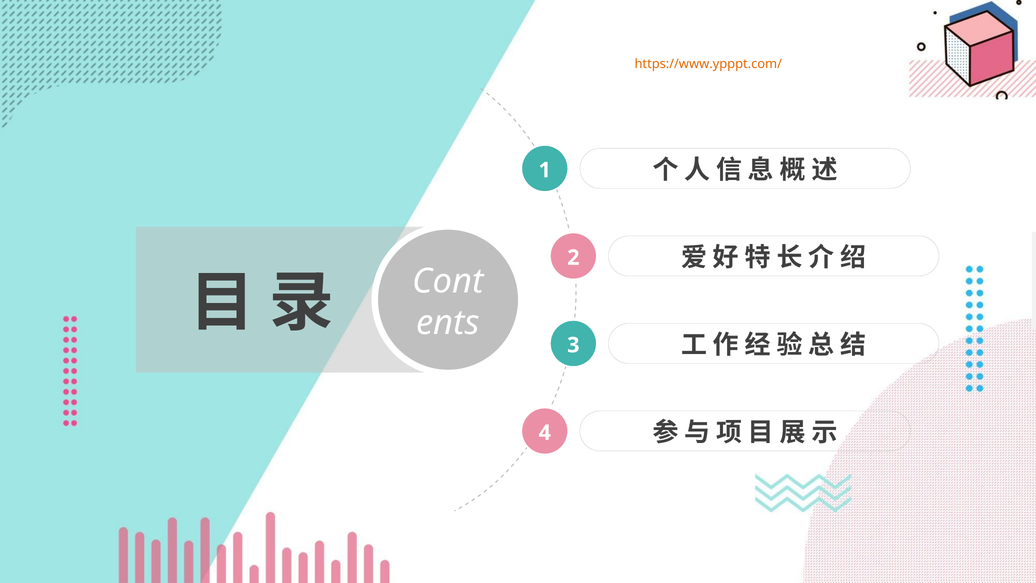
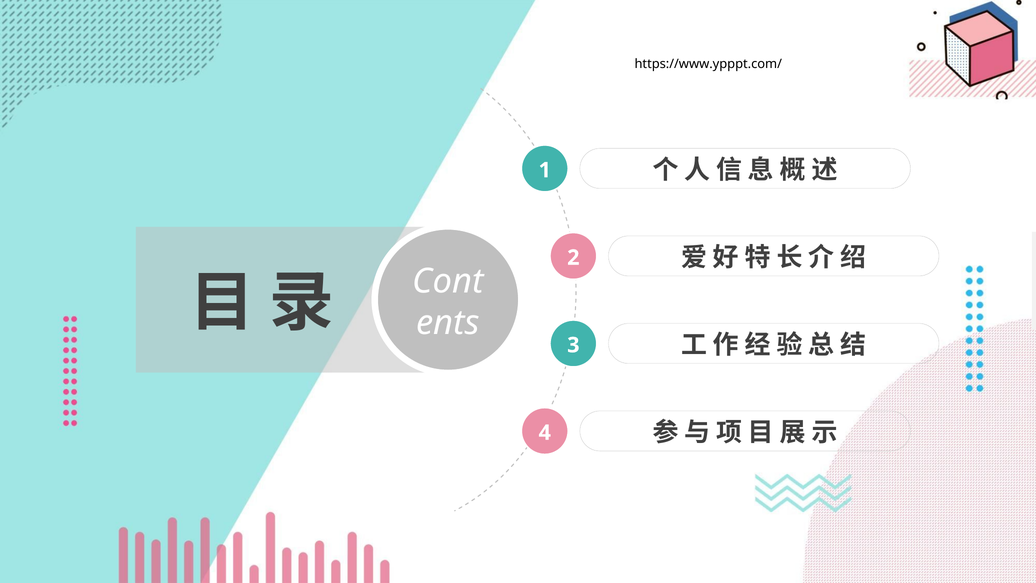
https://www.ypppt.com/ colour: orange -> black (708, 64)
